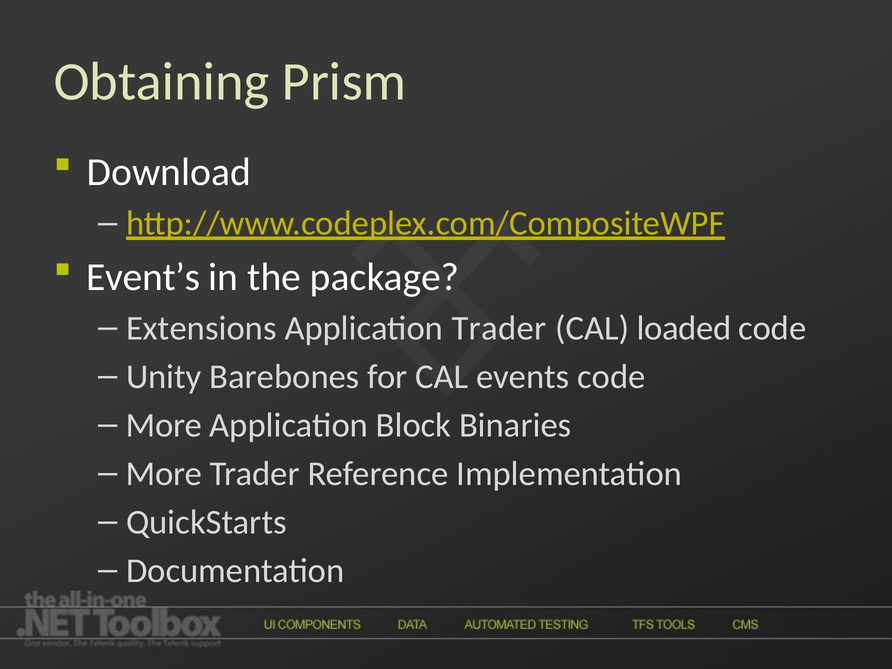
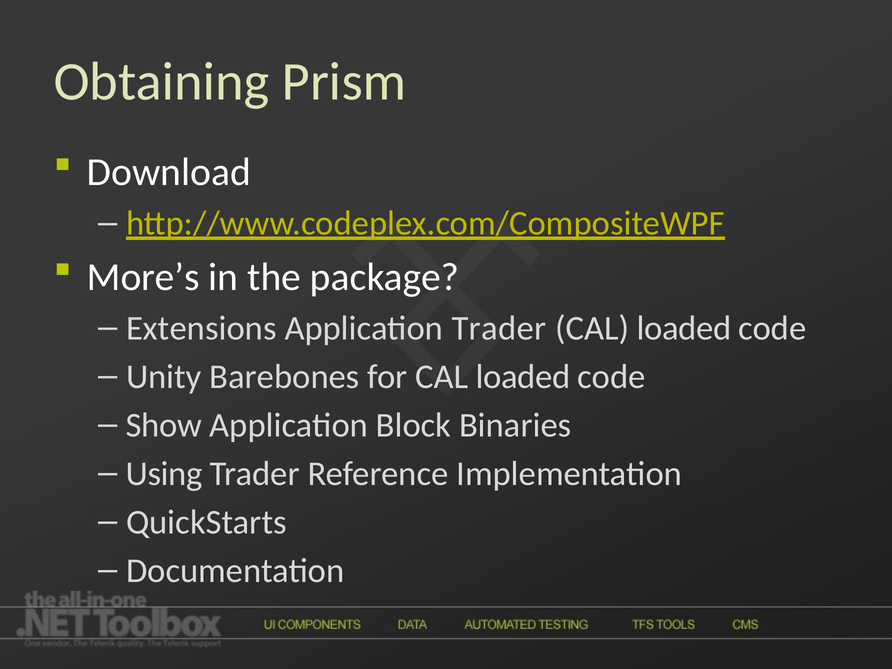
Event’s: Event’s -> More’s (143, 277)
for CAL events: events -> loaded (523, 377)
More: More -> Show (164, 425)
More: More -> Using (164, 474)
